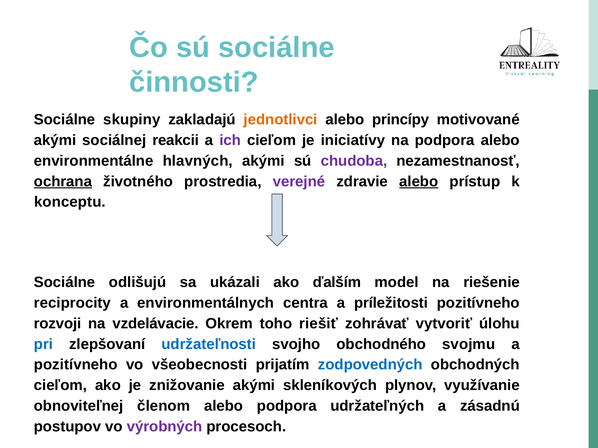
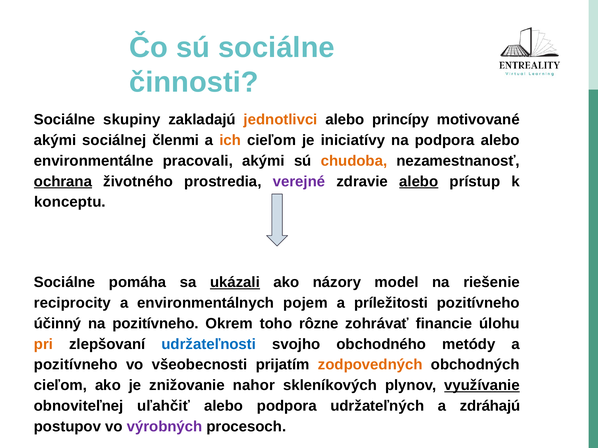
reakcii: reakcii -> členmi (176, 140)
ich colour: purple -> orange (230, 140)
hlavných: hlavných -> pracovali (198, 161)
chudoba colour: purple -> orange (354, 161)
odlišujú: odlišujú -> pomáha (138, 283)
ukázali underline: none -> present (235, 283)
ďalším: ďalším -> názory (337, 283)
centra: centra -> pojem (305, 303)
rozvoji: rozvoji -> účinný (58, 324)
na vzdelávacie: vzdelávacie -> pozitívneho (156, 324)
riešiť: riešiť -> rôzne (319, 324)
vytvoriť: vytvoriť -> financie (444, 324)
pri colour: blue -> orange (43, 345)
svojmu: svojmu -> metódy (469, 345)
zodpovedných colour: blue -> orange (370, 365)
znižovanie akými: akými -> nahor (254, 386)
využívanie underline: none -> present (482, 386)
členom: členom -> uľahčiť (164, 406)
zásadnú: zásadnú -> zdráhajú (490, 406)
